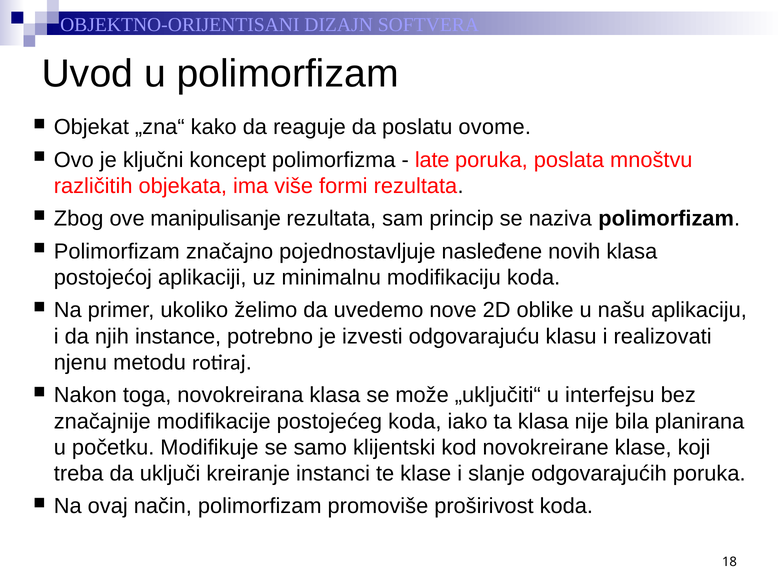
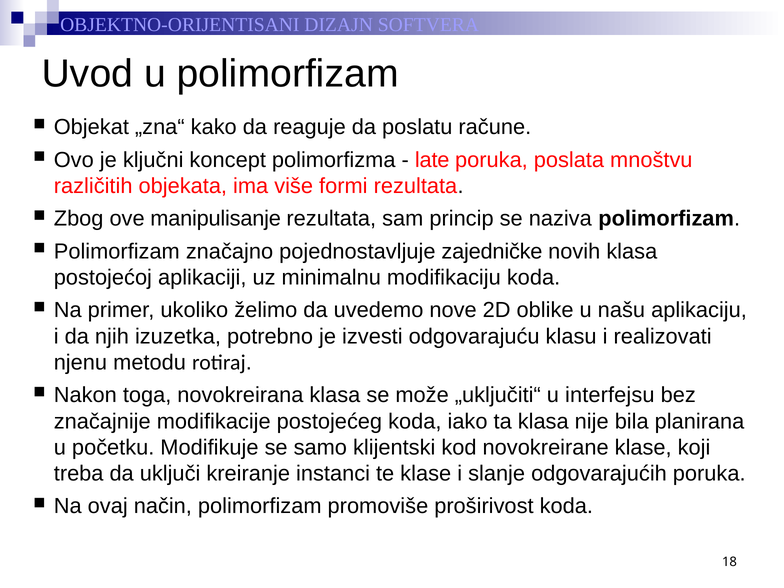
ovome: ovome -> račune (495, 127)
nasleđene: nasleđene -> zajedničke (492, 251)
instance: instance -> izuzetka (178, 336)
